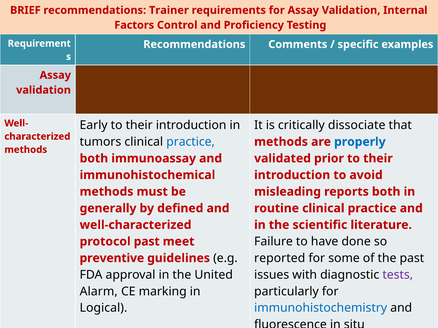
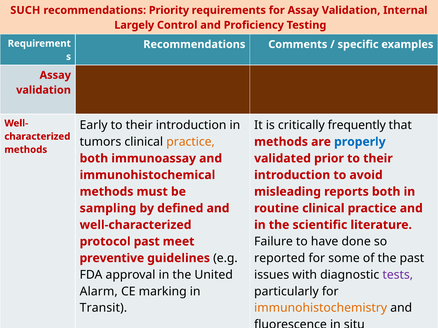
BRIEF: BRIEF -> SUCH (25, 10)
Trainer: Trainer -> Priority (169, 10)
Factors: Factors -> Largely (134, 25)
dissociate: dissociate -> frequently (357, 125)
practice colour: blue -> orange (191, 142)
generally: generally -> sampling (108, 209)
Logical: Logical -> Transit (103, 308)
immunohistochemistry colour: blue -> orange (321, 308)
